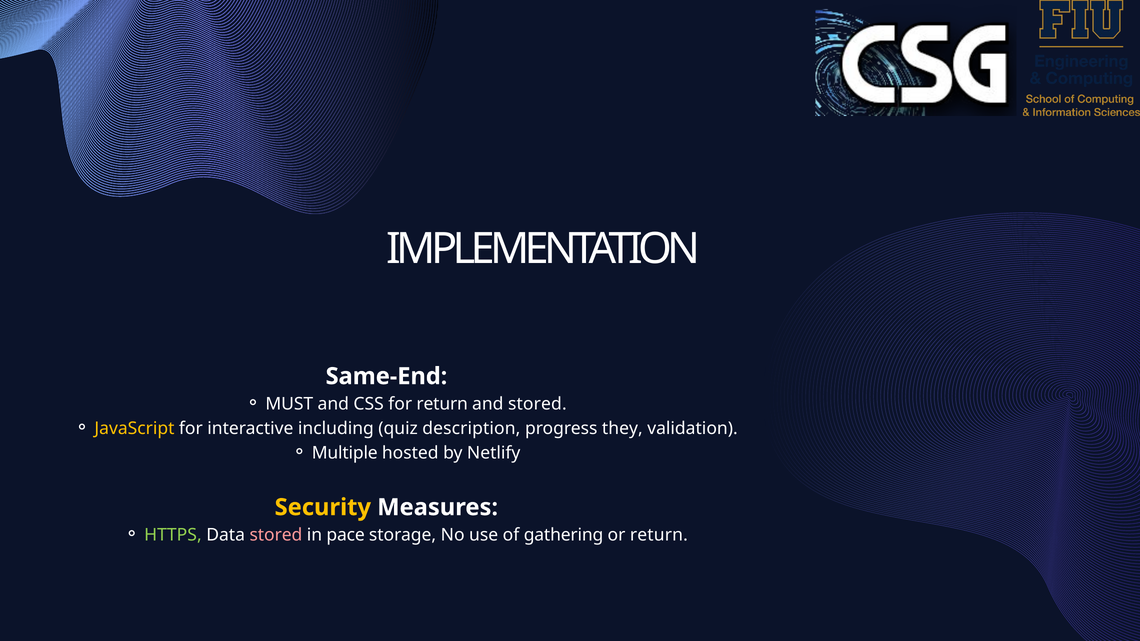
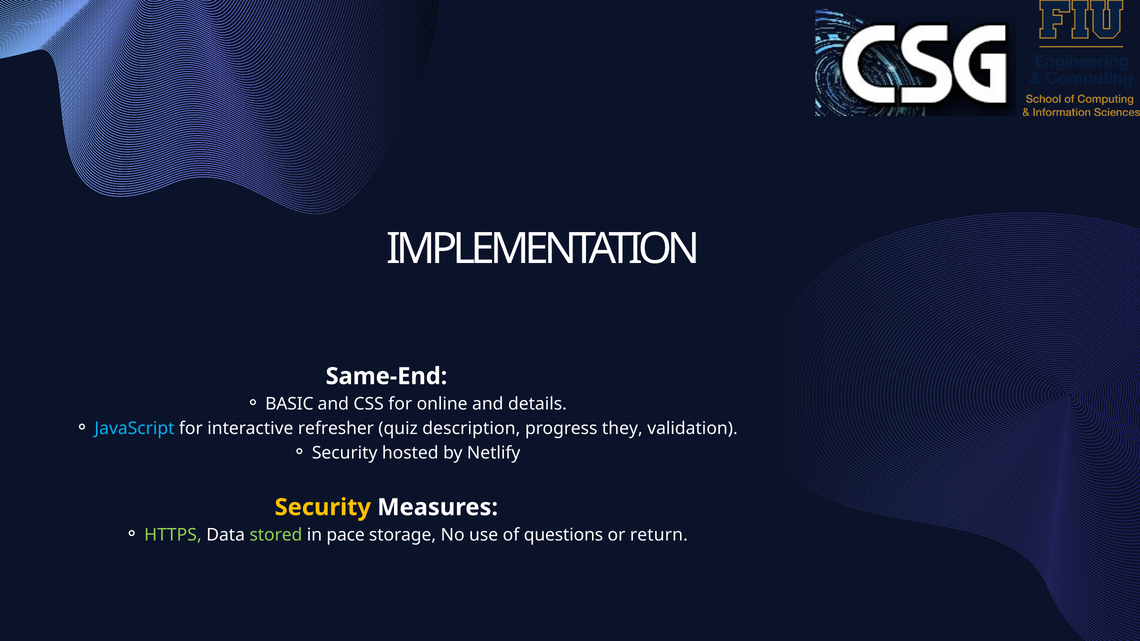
MUST: MUST -> BASIC (289, 404)
for return: return -> online (442, 404)
and stored: stored -> details (537, 404)
JavaScript colour: yellow -> light blue (134, 429)
including: including -> refresher (336, 429)
Multiple: Multiple -> Security (345, 453)
stored colour: pink -> light green (276, 535)
gathering: gathering -> questions (564, 535)
